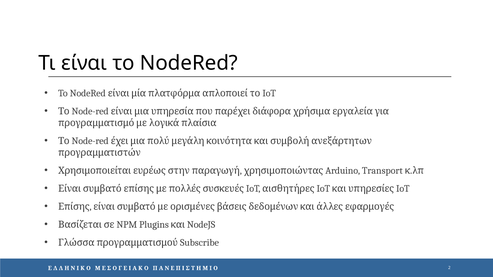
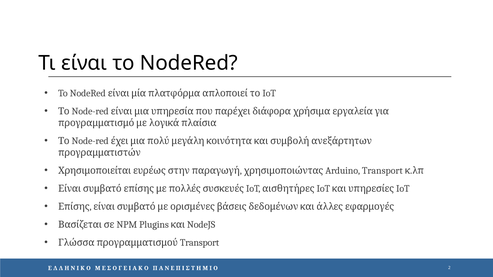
Subscribe: Subscribe -> Transport (200, 243)
